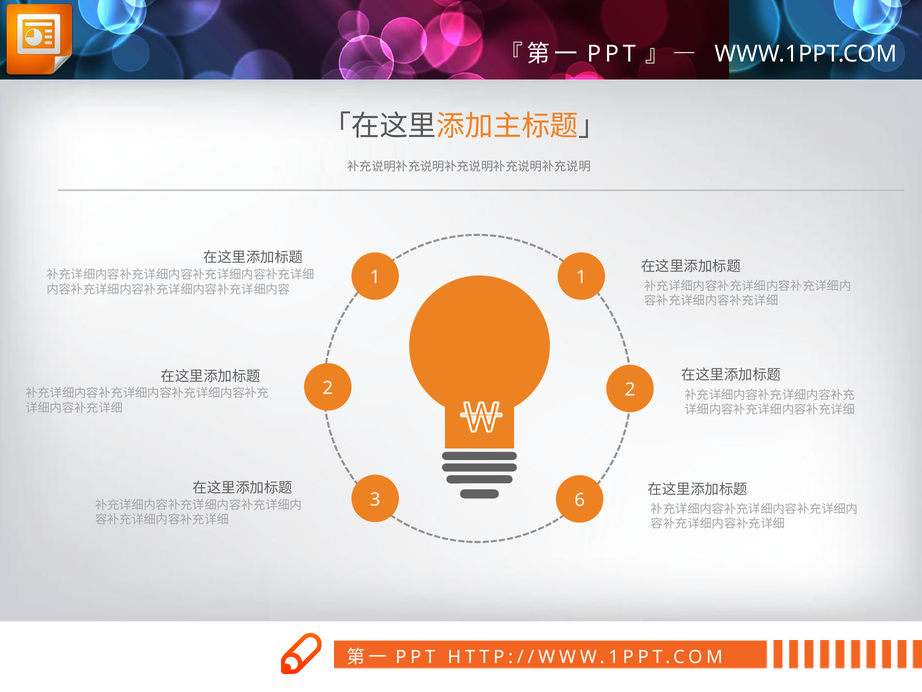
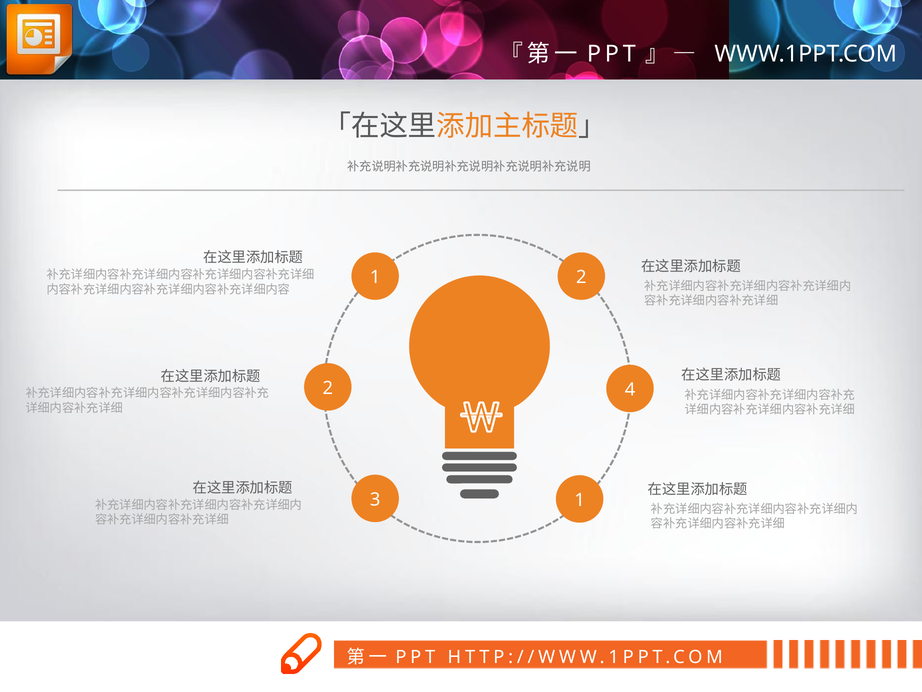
1 1: 1 -> 2 (581, 277)
2 2: 2 -> 4 (630, 389)
3 6: 6 -> 1 (580, 500)
